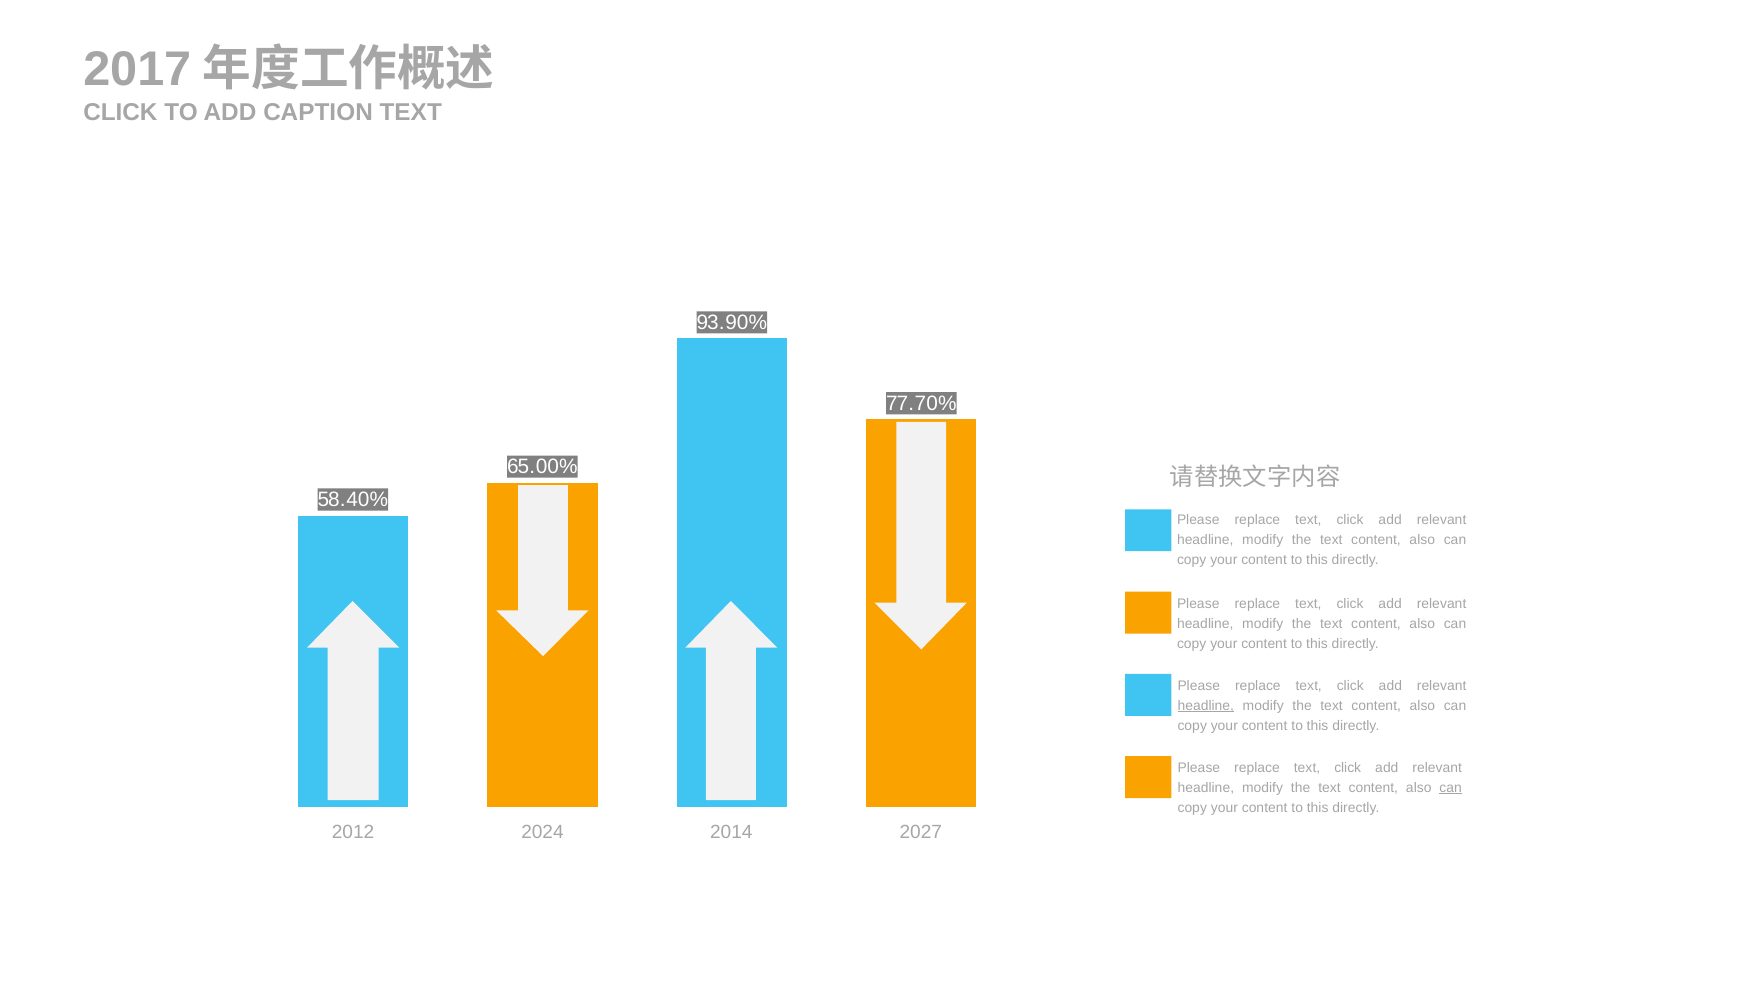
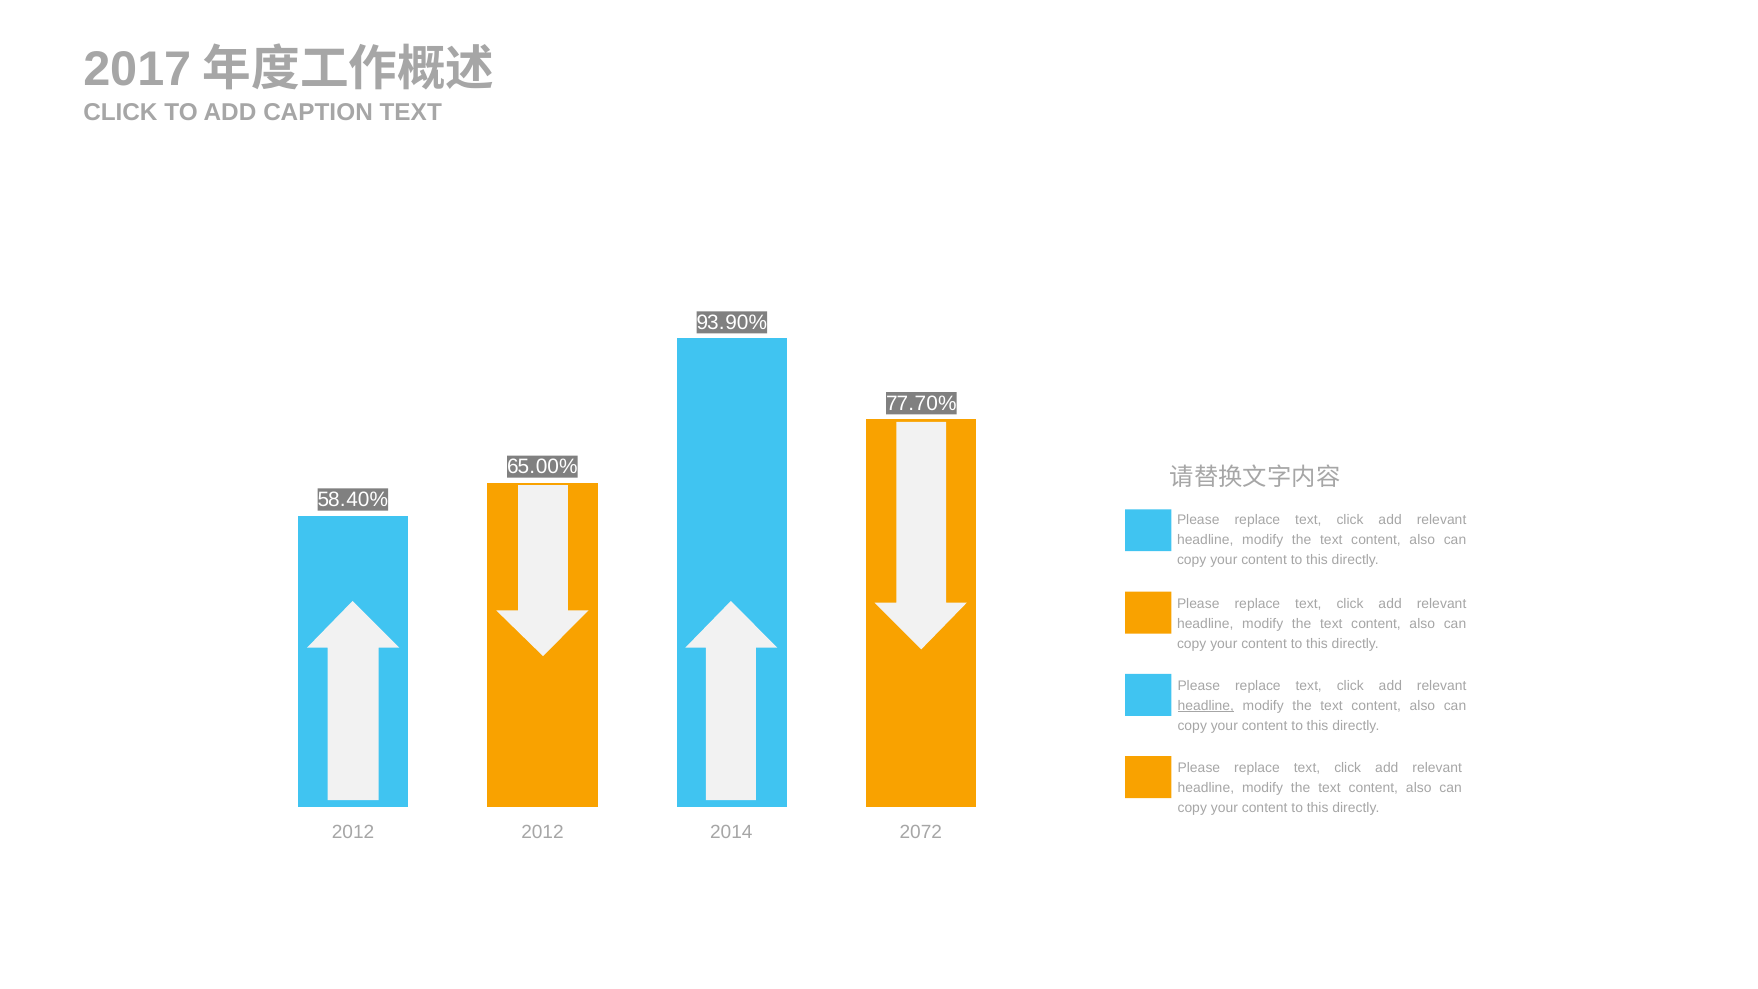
can underline: present -> none (1451, 787)
2024: 2024 -> 2012 (542, 832)
2027: 2027 -> 2072 (921, 832)
